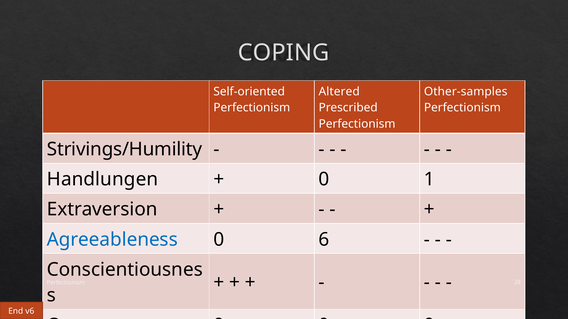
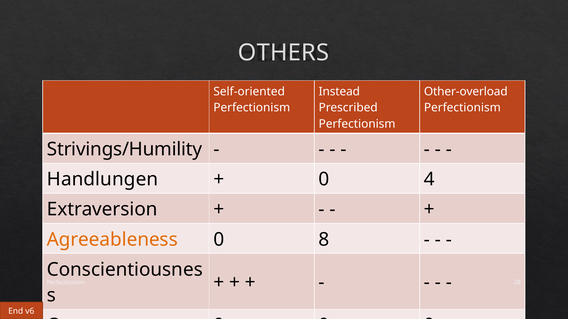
COPING: COPING -> OTHERS (284, 53)
Altered: Altered -> Instead (339, 92)
Other-samples: Other-samples -> Other-overload (466, 92)
1: 1 -> 4 (429, 180)
Agreeableness colour: blue -> orange (112, 240)
6: 6 -> 8 (324, 240)
